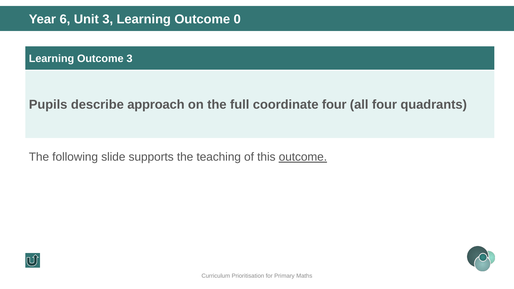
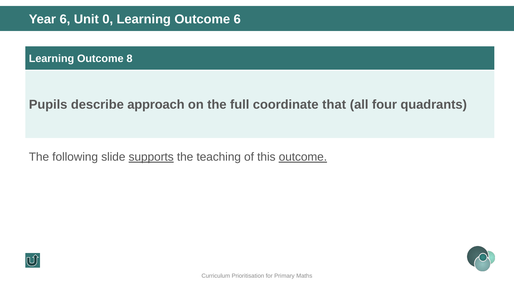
Unit 3: 3 -> 0 (108, 19)
Outcome 0: 0 -> 6 (237, 19)
Outcome 3: 3 -> 8 (130, 59)
coordinate four: four -> that (334, 105)
supports underline: none -> present (151, 157)
